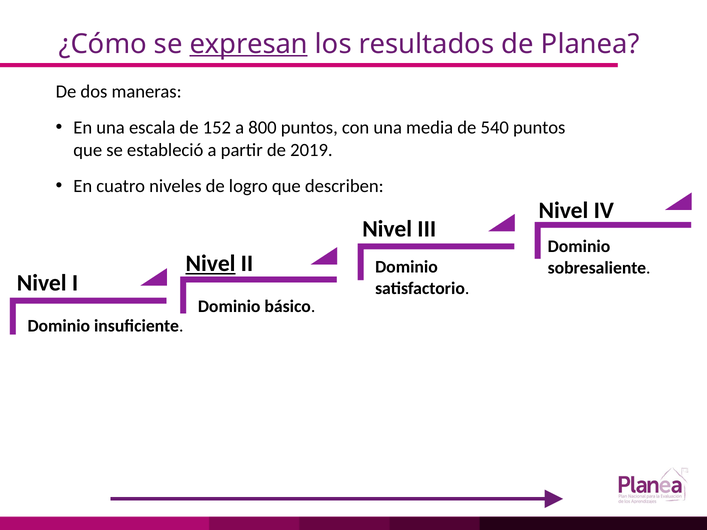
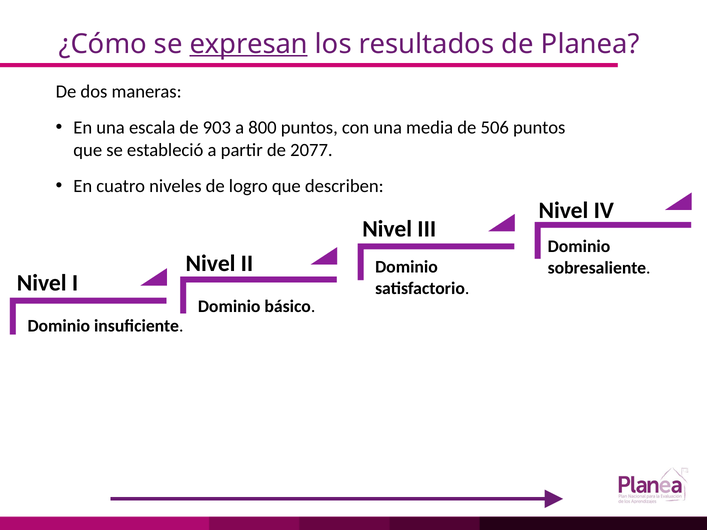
152: 152 -> 903 (217, 128)
540: 540 -> 506 (495, 128)
2019: 2019 -> 2077 (311, 150)
Nivel underline: present -> none (211, 264)
